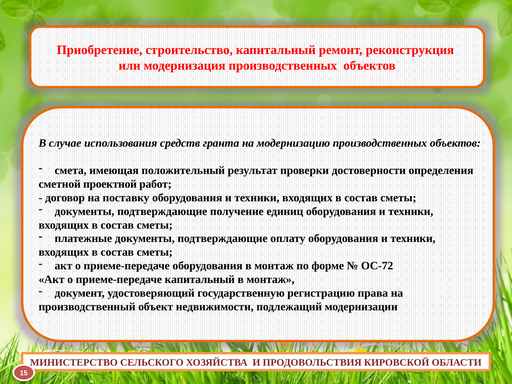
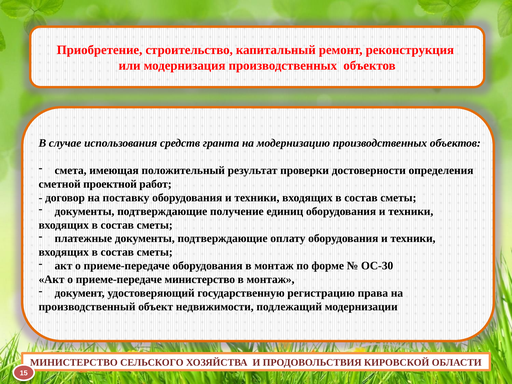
ОС-72: ОС-72 -> ОС-30 (377, 266)
приеме-передаче капитальный: капитальный -> министерство (200, 280)
